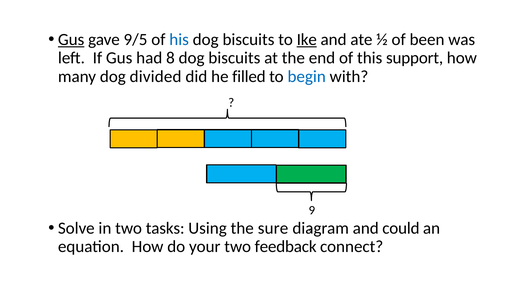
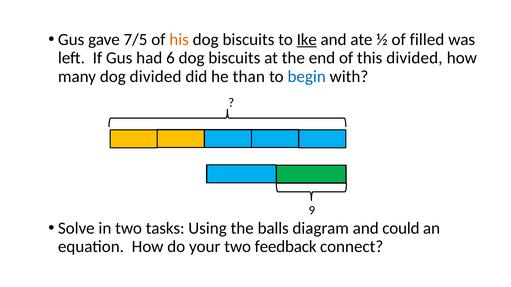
Gus underline: present -> none (71, 40)
9/5: 9/5 -> 7/5 (135, 40)
his colour: blue -> orange (179, 40)
been: been -> filled (427, 40)
8: 8 -> 6 (170, 58)
this support: support -> divided (414, 58)
filled: filled -> than (249, 77)
sure: sure -> balls (273, 229)
